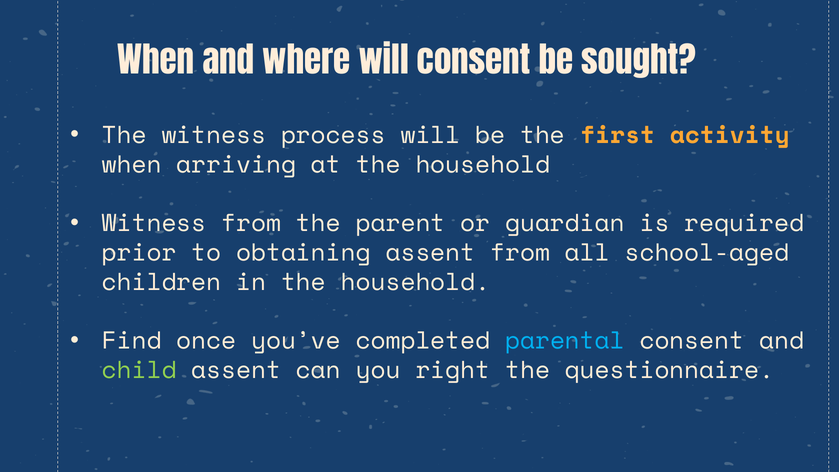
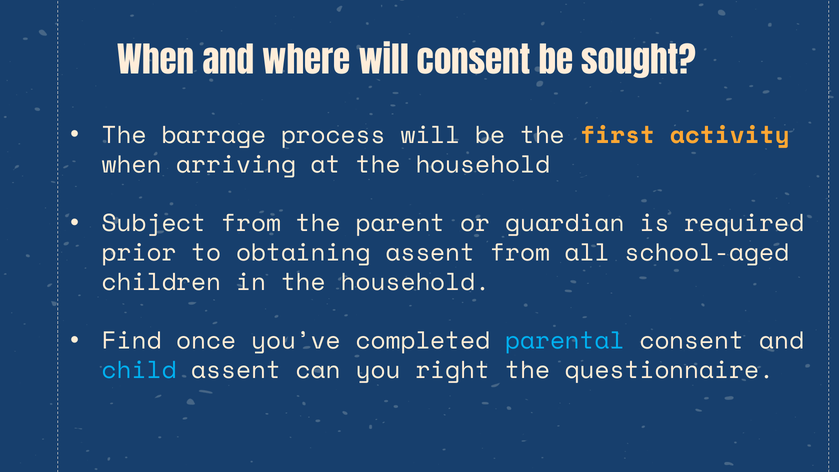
The witness: witness -> barrage (214, 135)
Witness: Witness -> Subject (154, 223)
child colour: light green -> light blue (139, 370)
